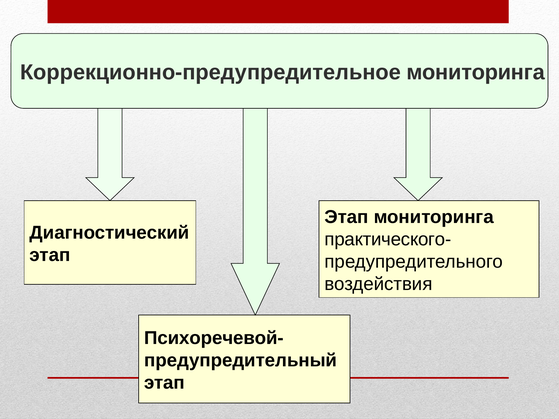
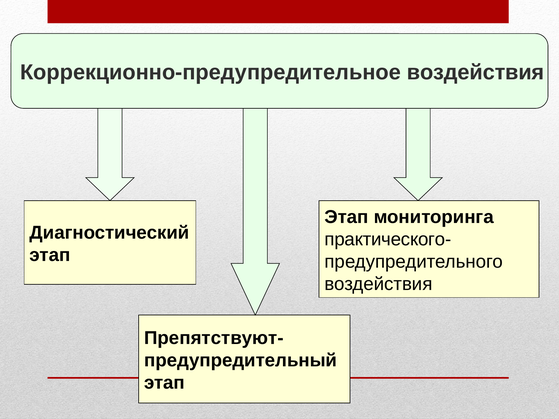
Коррекционно-предупредительное мониторинга: мониторинга -> воздействия (476, 72)
Психоречевой-: Психоречевой- -> Препятствуют- (214, 338)
